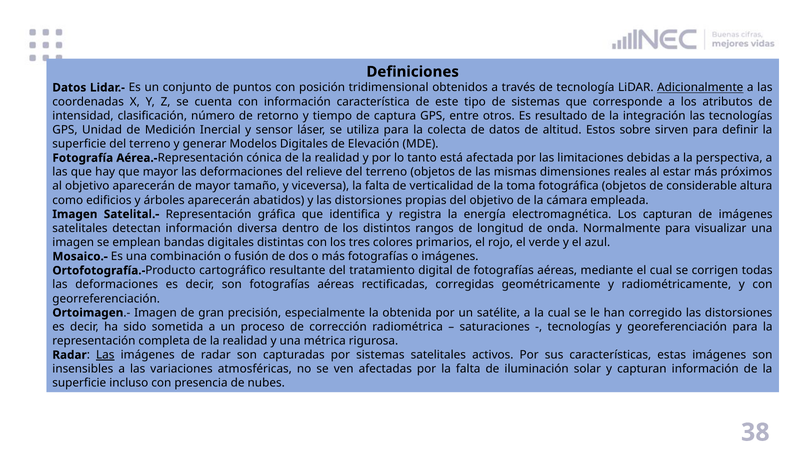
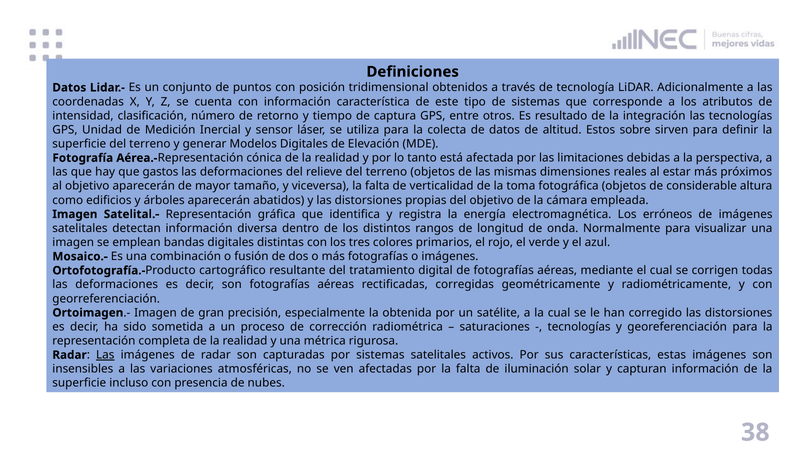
Adicionalmente underline: present -> none (700, 88)
que mayor: mayor -> gastos (160, 172)
Los capturan: capturan -> erróneos (668, 214)
